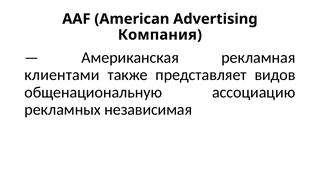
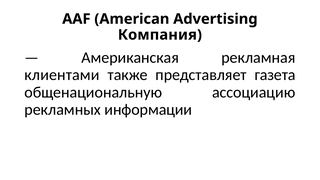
видов: видов -> газета (275, 75)
независимая: независимая -> информации (148, 110)
